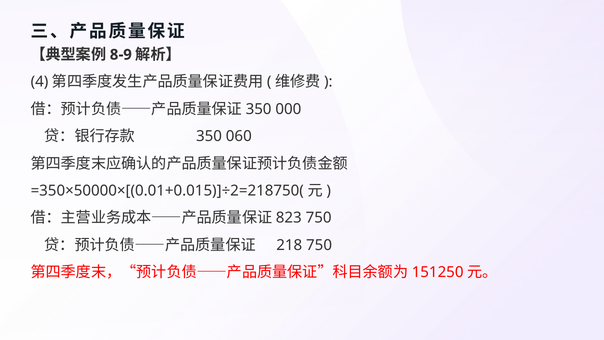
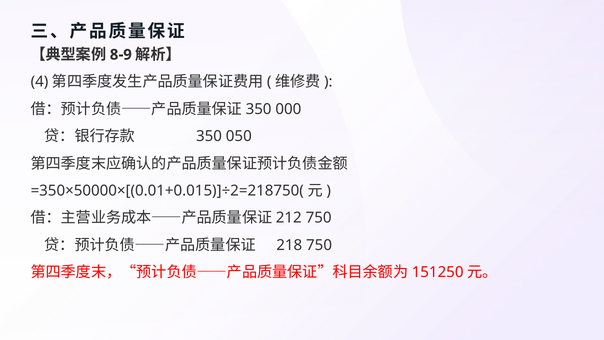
060: 060 -> 050 (239, 136)
823: 823 -> 212 (289, 218)
